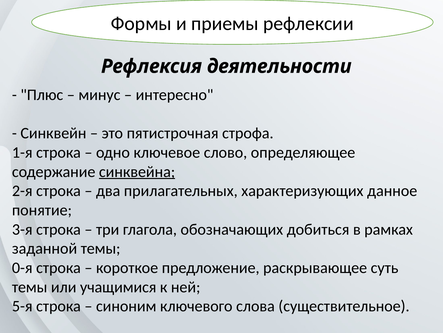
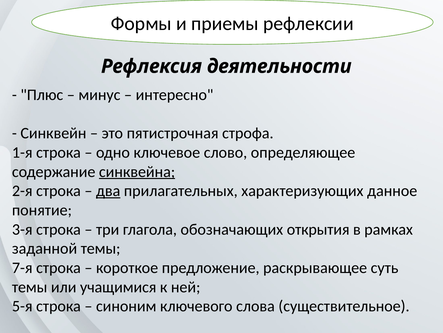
два underline: none -> present (108, 191)
добиться: добиться -> открытия (318, 229)
0-я: 0-я -> 7-я (22, 267)
